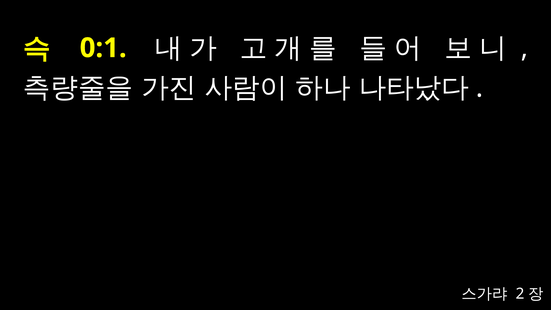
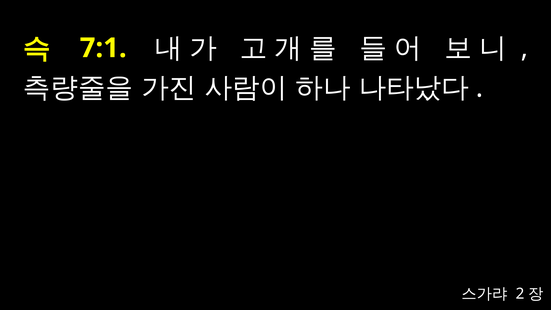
0:1: 0:1 -> 7:1 (103, 48)
